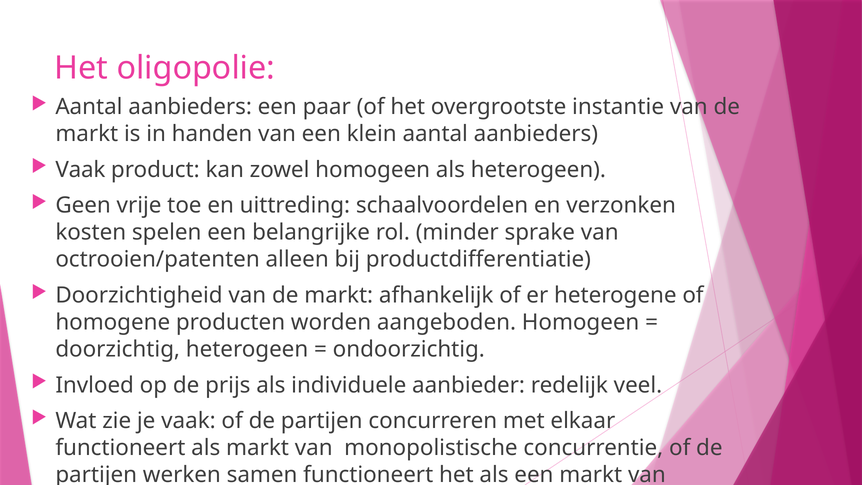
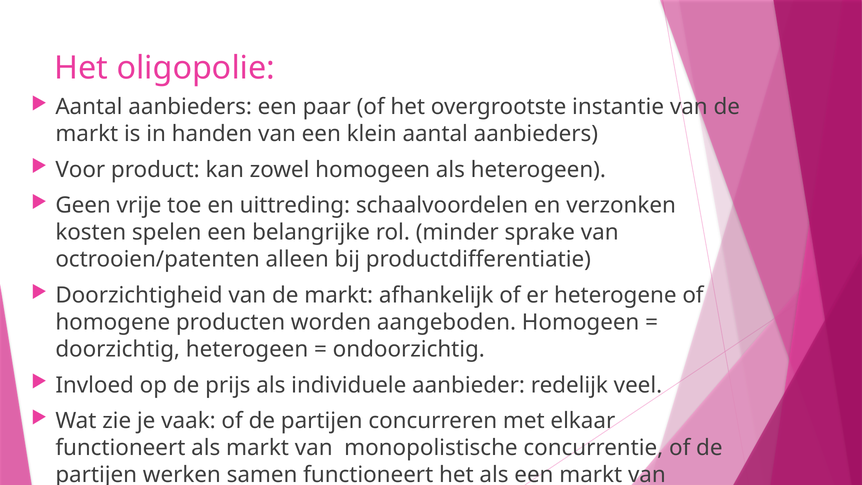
Vaak: Vaak -> Voor (80, 170)
